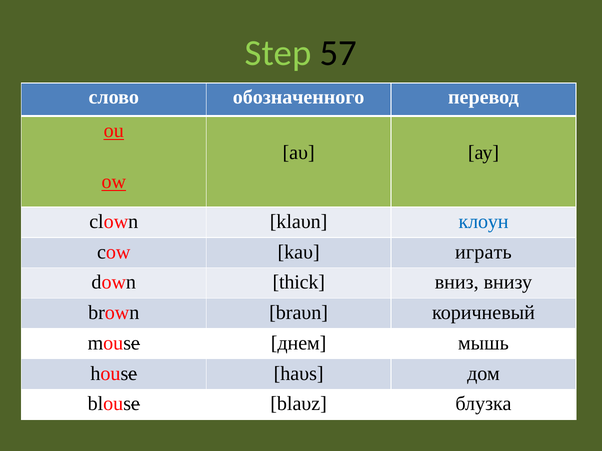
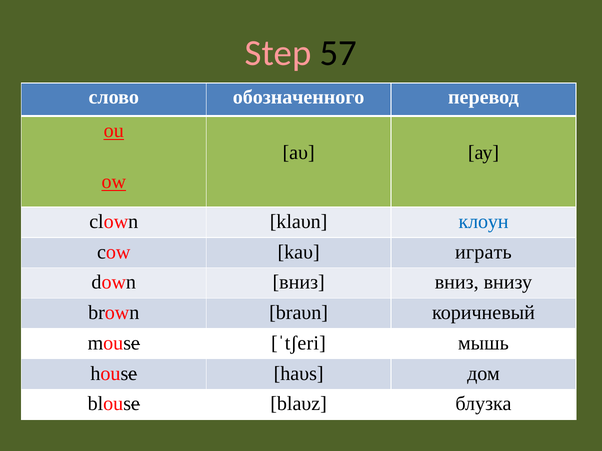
Step colour: light green -> pink (278, 53)
down thick: thick -> вниз (299, 283)
днем: днем -> ˈtʃeri (299, 343)
